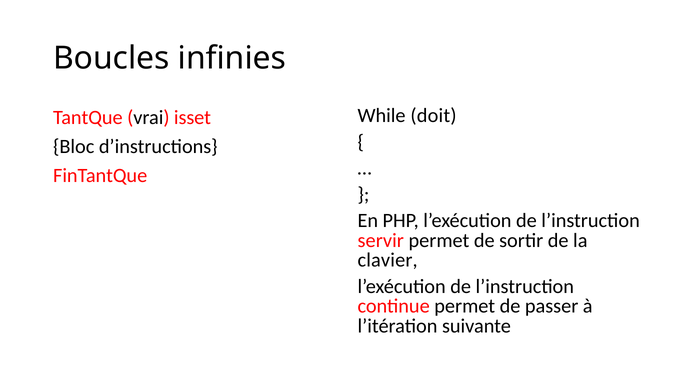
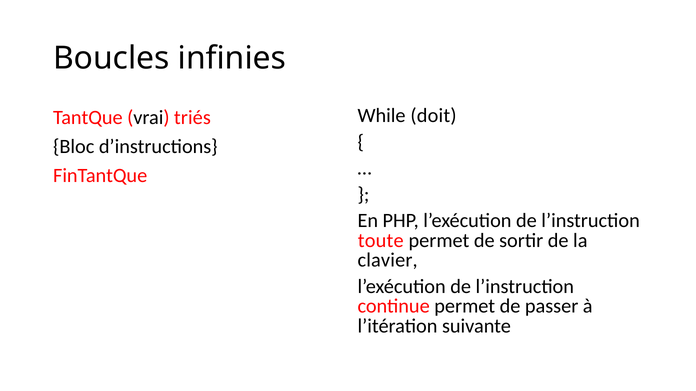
isset: isset -> triés (192, 118)
servir: servir -> toute (381, 241)
